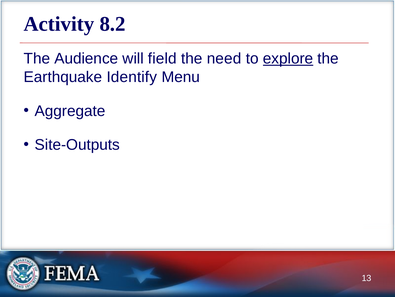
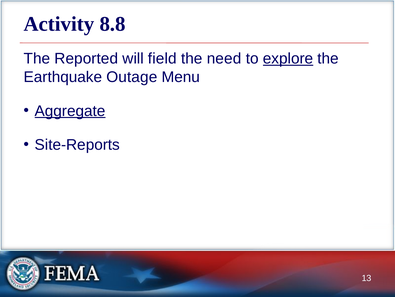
8.2: 8.2 -> 8.8 (113, 24)
Audience: Audience -> Reported (86, 58)
Identify: Identify -> Outage (132, 77)
Aggregate underline: none -> present (70, 111)
Site-Outputs: Site-Outputs -> Site-Reports (77, 144)
